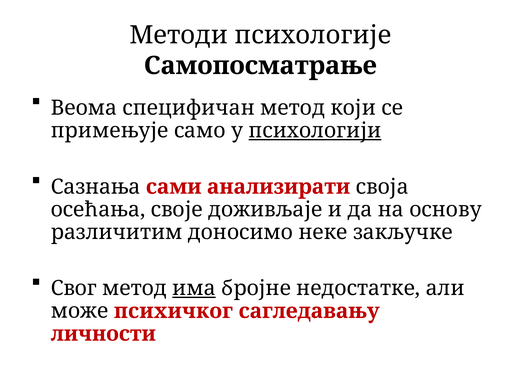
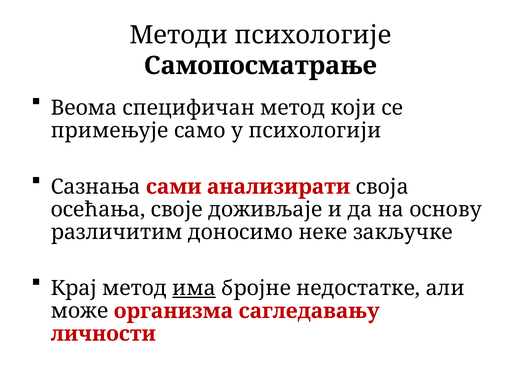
психологији underline: present -> none (315, 131)
Свог: Свог -> Крај (74, 288)
психичког: психичког -> организма (173, 311)
